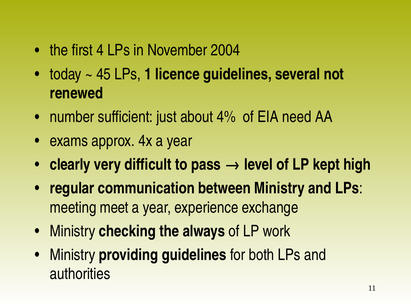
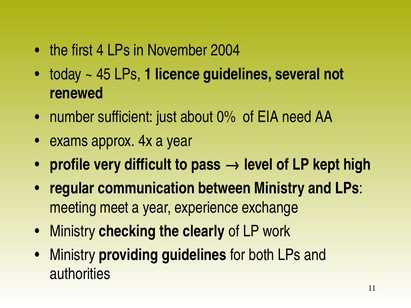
4%: 4% -> 0% (226, 117)
clearly: clearly -> profile (70, 165)
always: always -> clearly (204, 231)
